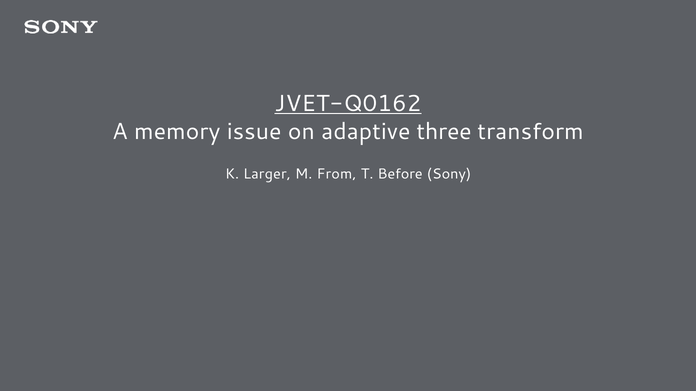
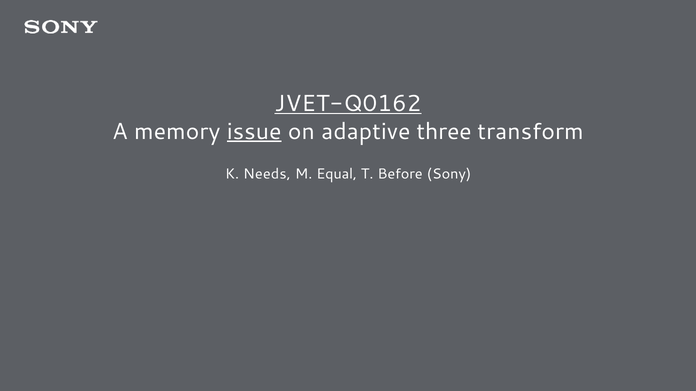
issue underline: none -> present (254, 131)
Larger: Larger -> Needs (267, 174)
From: From -> Equal (337, 174)
